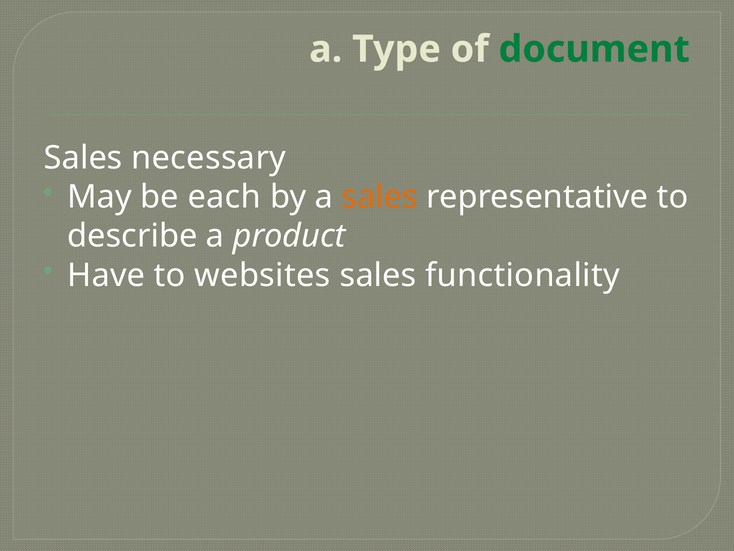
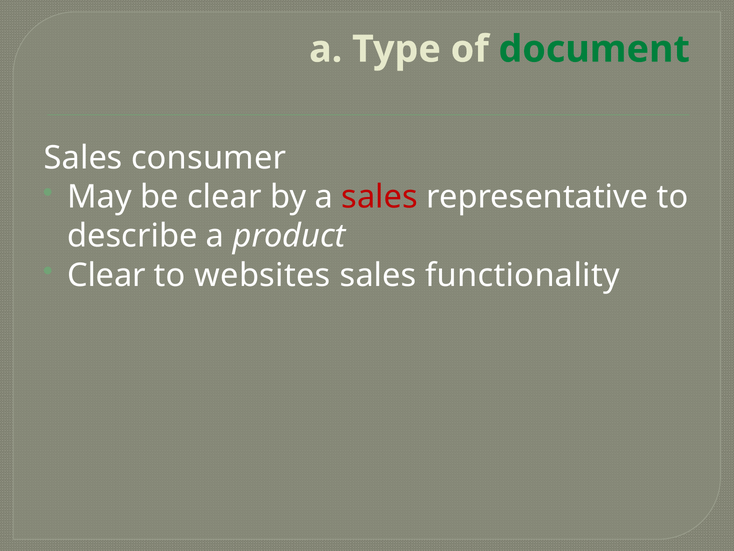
necessary: necessary -> consumer (209, 158)
be each: each -> clear (224, 197)
sales colour: orange -> red (380, 197)
Have: Have -> Clear (106, 275)
